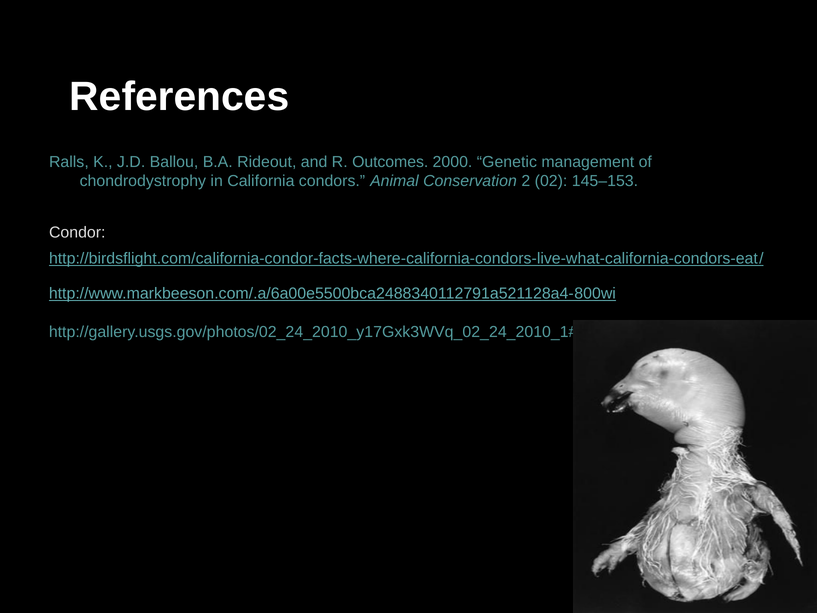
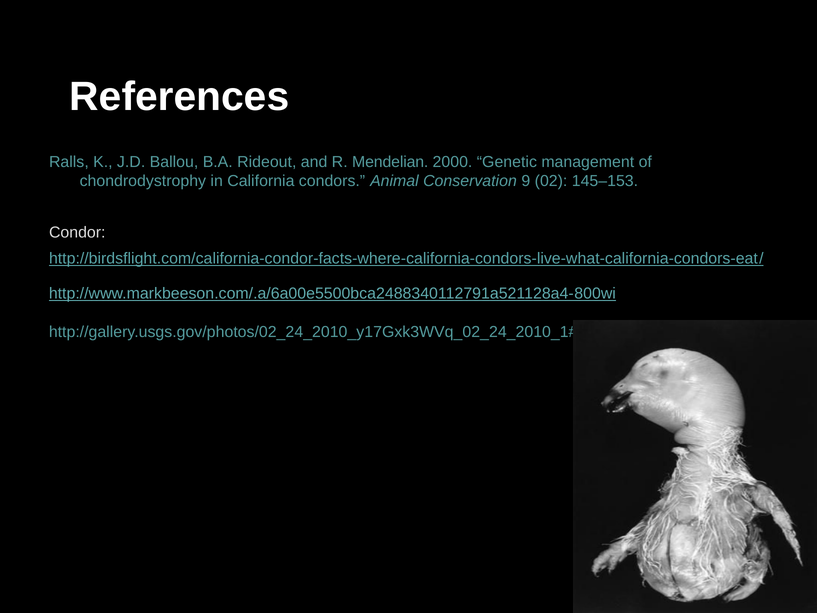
Outcomes: Outcomes -> Mendelian (390, 162)
2: 2 -> 9 (526, 181)
